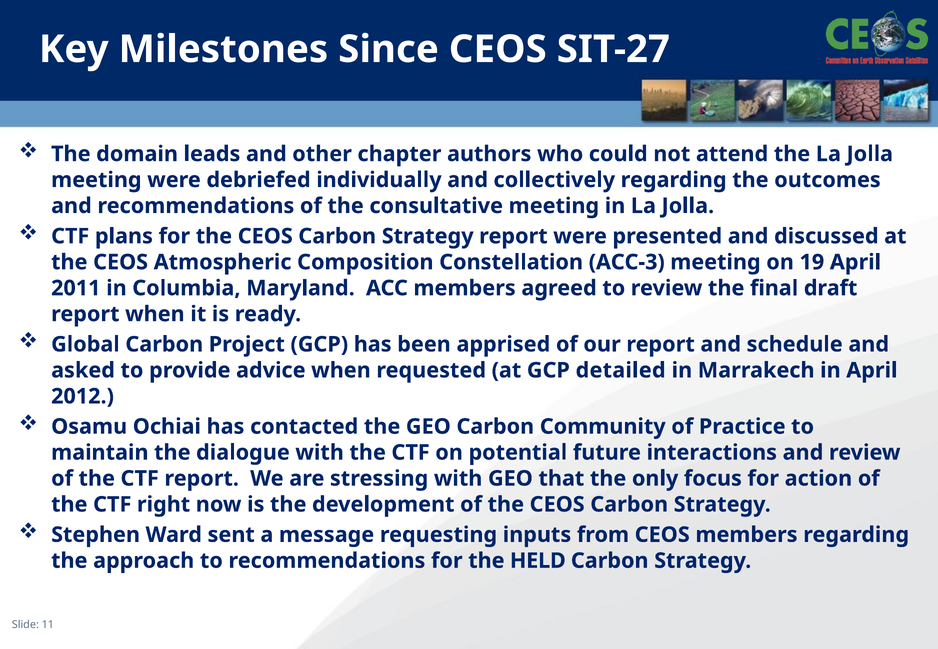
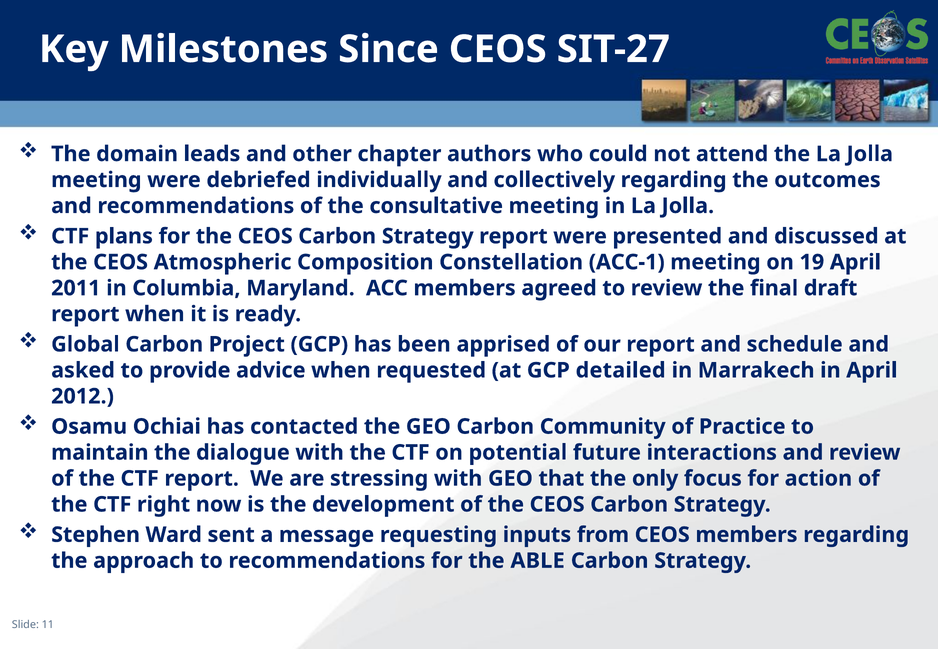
ACC-3: ACC-3 -> ACC-1 (627, 262)
HELD: HELD -> ABLE (538, 561)
